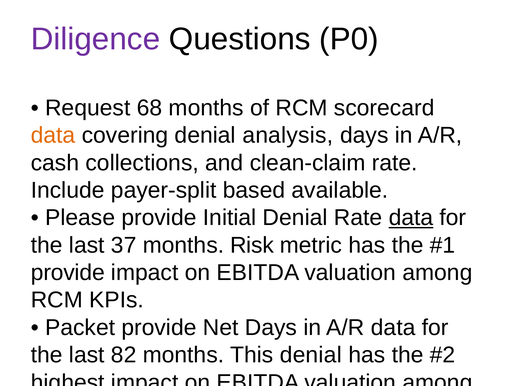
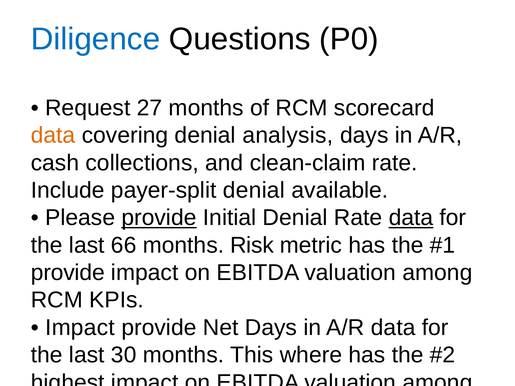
Diligence colour: purple -> blue (96, 39)
68: 68 -> 27 (150, 108)
payer-split based: based -> denial (254, 190)
provide underline: none -> present (159, 218)
37: 37 -> 66 (124, 245)
Packet: Packet -> Impact (80, 328)
82: 82 -> 30 (124, 355)
This denial: denial -> where (311, 355)
